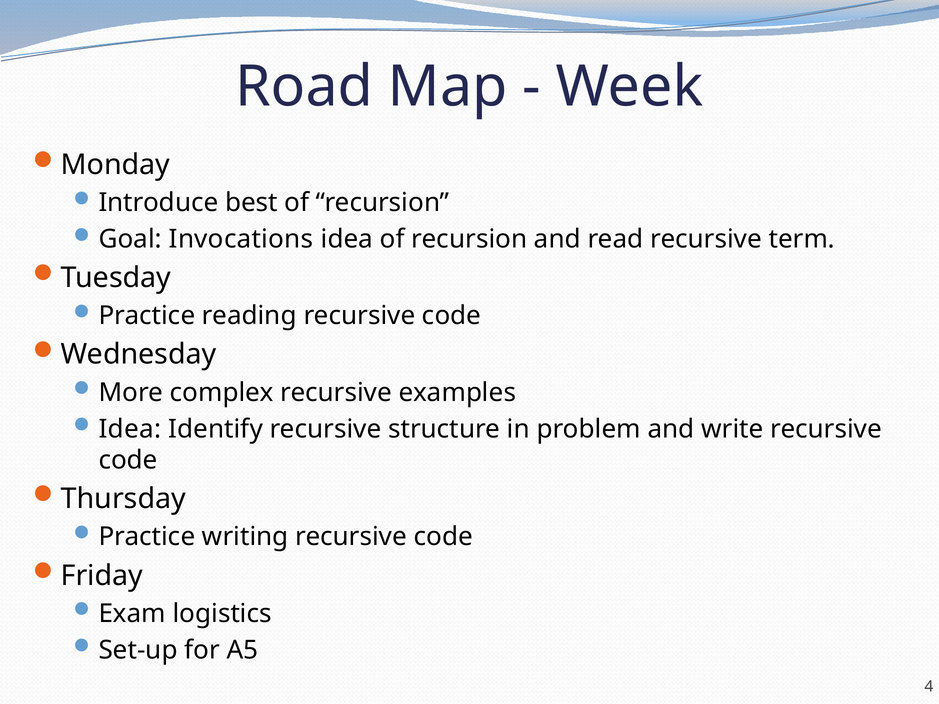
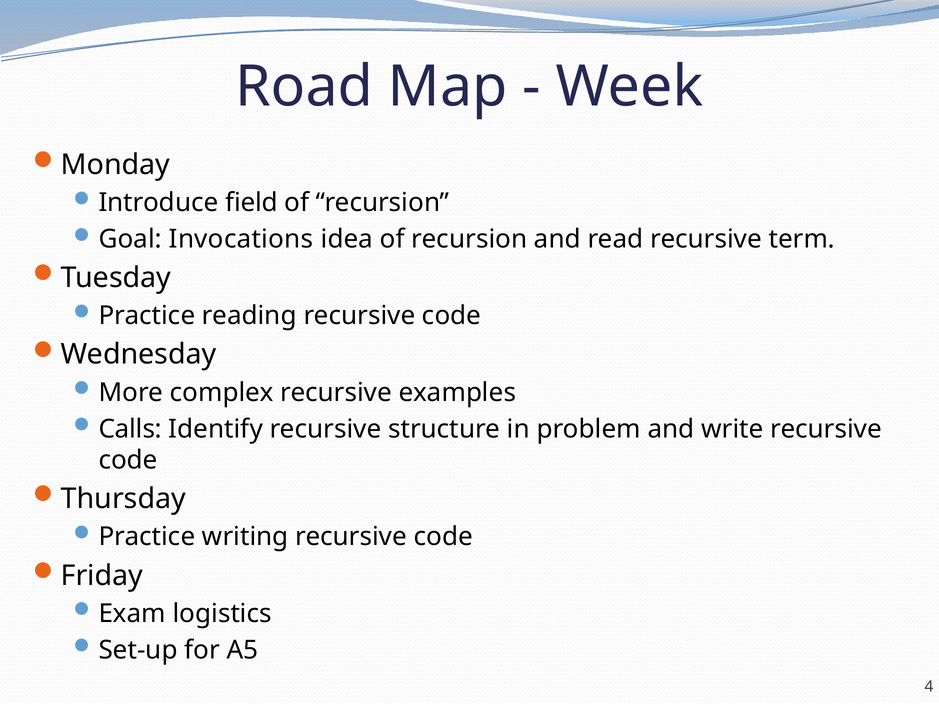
best: best -> field (252, 203)
Idea: Idea -> Calls (130, 429)
